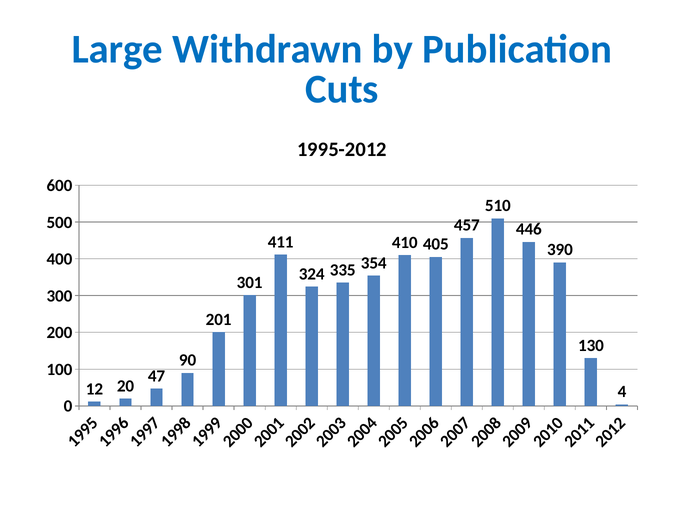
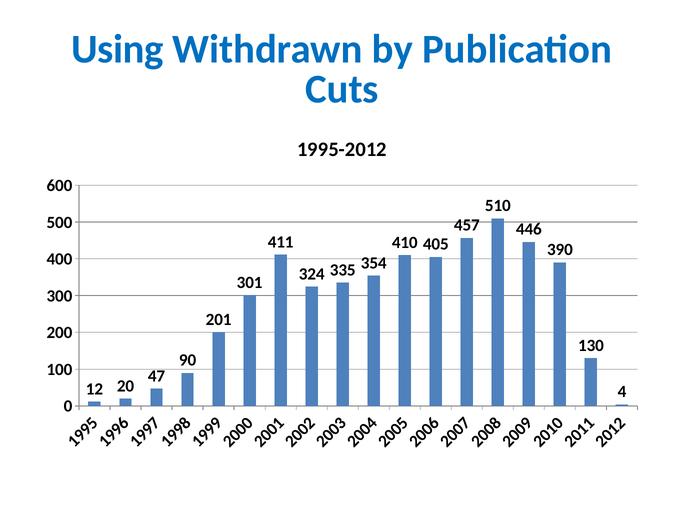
Large: Large -> Using (118, 49)
